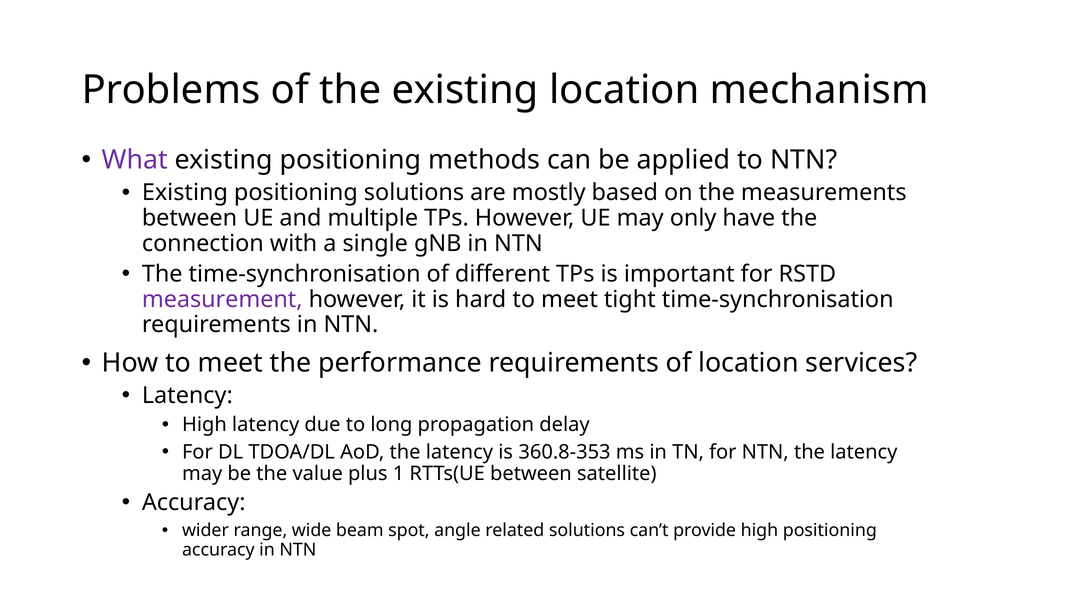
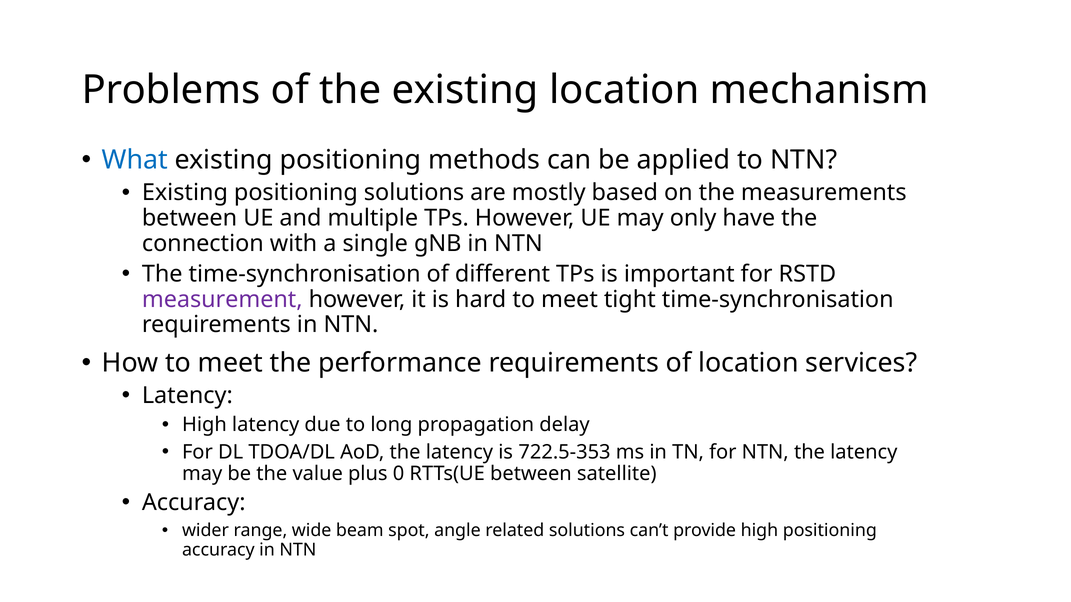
What colour: purple -> blue (135, 160)
360.8-353: 360.8-353 -> 722.5-353 (565, 452)
1: 1 -> 0 (399, 474)
